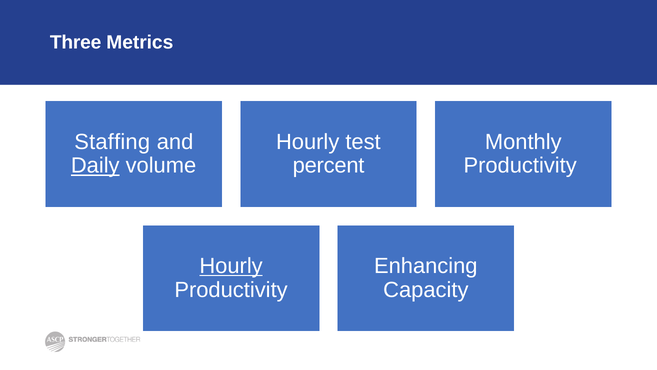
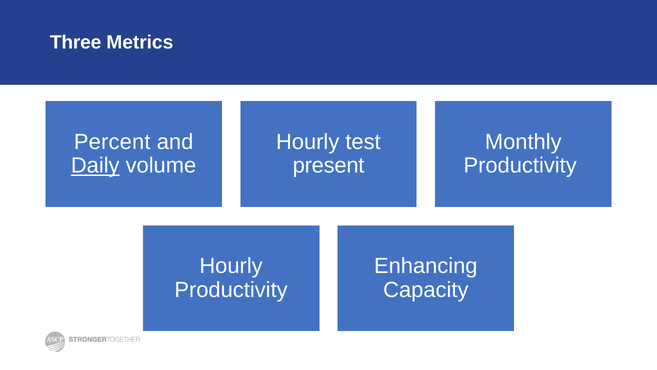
Staffing: Staffing -> Percent (112, 142)
percent: percent -> present (329, 166)
Hourly underline: present -> none (231, 266)
